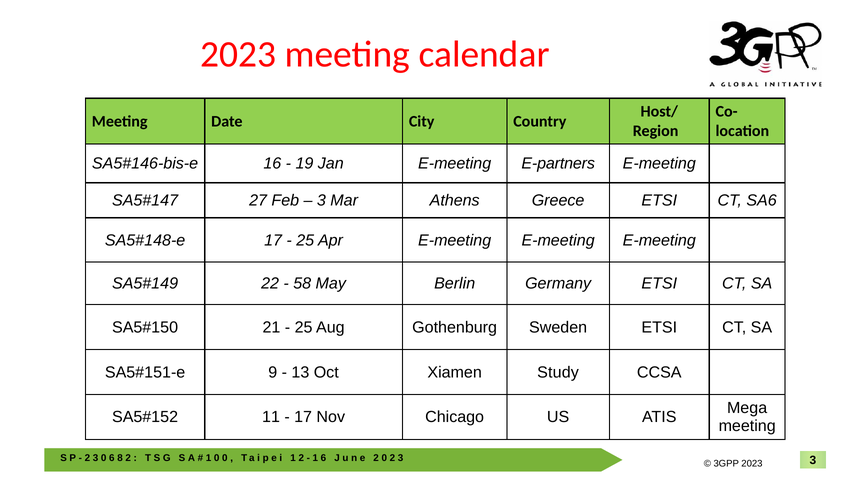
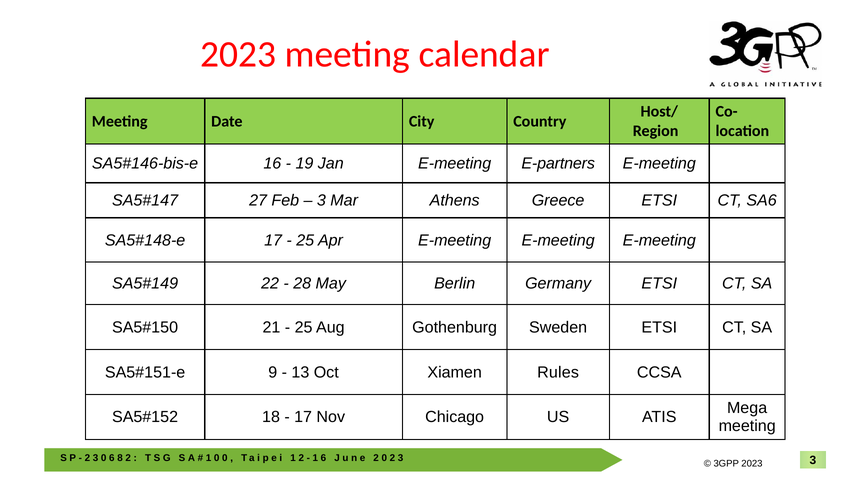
58: 58 -> 28 (302, 284)
Study: Study -> Rules (558, 372)
11: 11 -> 18 (271, 417)
